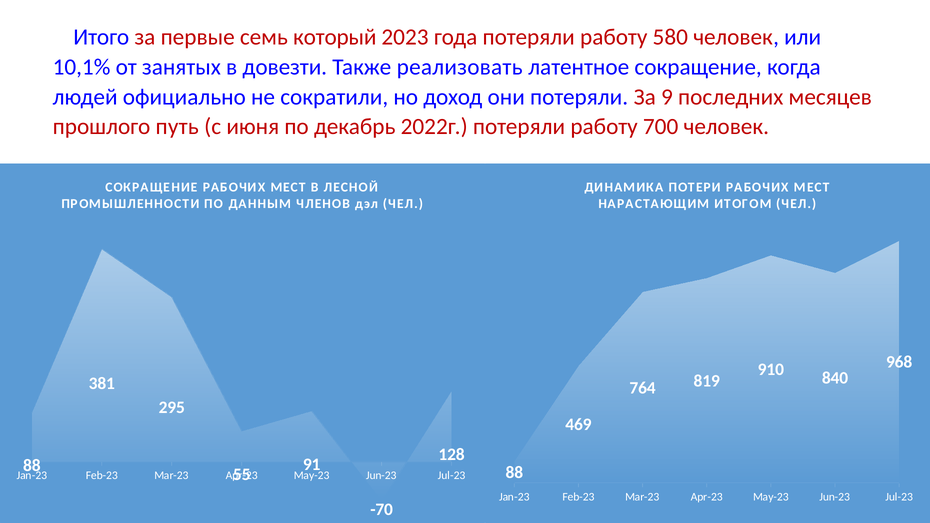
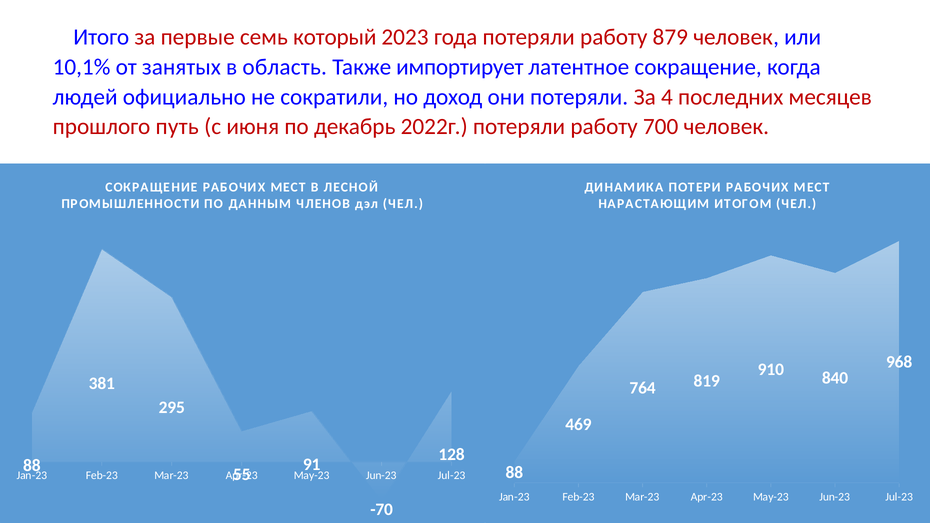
580: 580 -> 879 (670, 37)
довезти: довезти -> область (285, 67)
реализовать: реализовать -> импортирует (460, 67)
9: 9 -> 4 (667, 97)
